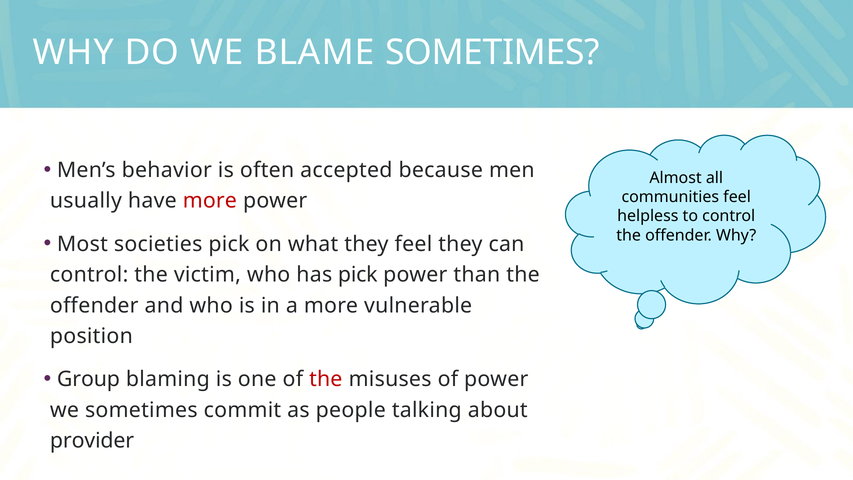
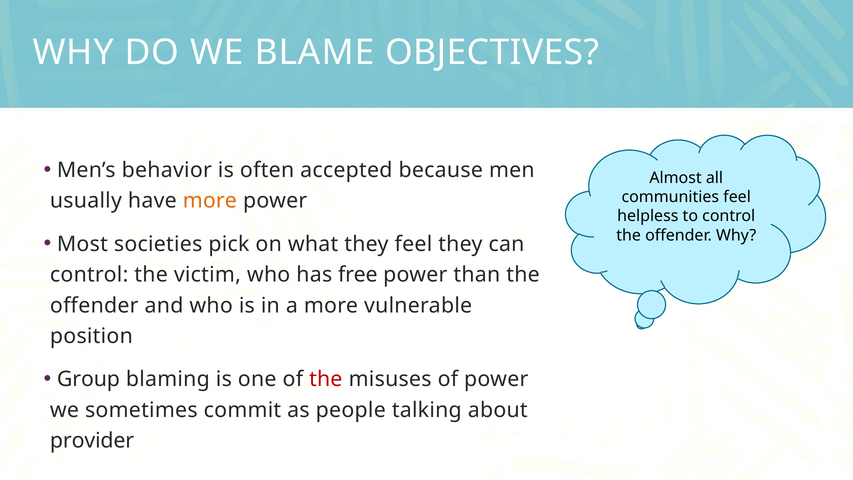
BLAME SOMETIMES: SOMETIMES -> OBJECTIVES (492, 53)
more colour: red -> orange (210, 201)
has pick: pick -> free (358, 275)
